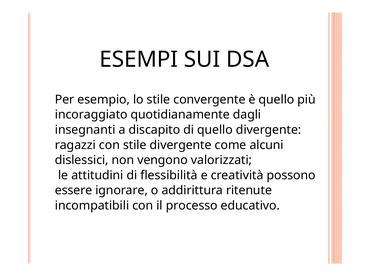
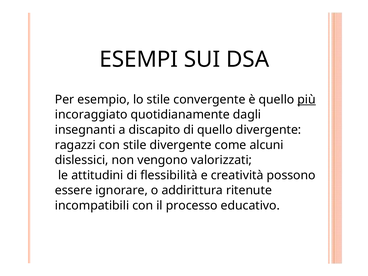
più underline: none -> present (307, 100)
